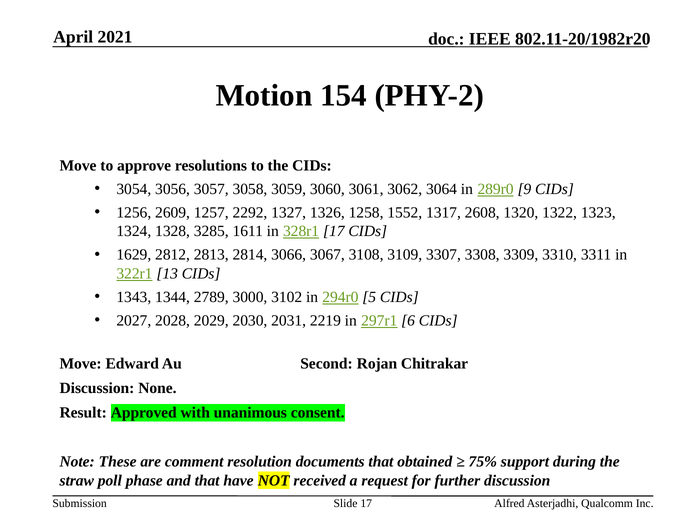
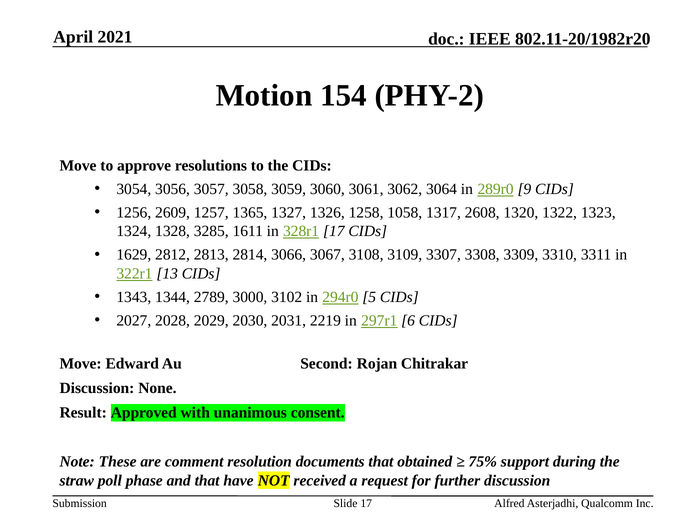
2292: 2292 -> 1365 (250, 213)
1552: 1552 -> 1058 (405, 213)
